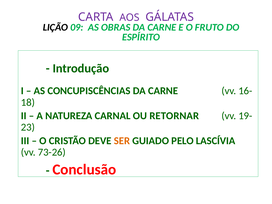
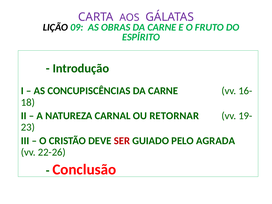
SER colour: orange -> red (122, 141)
LASCÍVIA: LASCÍVIA -> AGRADA (216, 141)
73-26: 73-26 -> 22-26 (52, 152)
